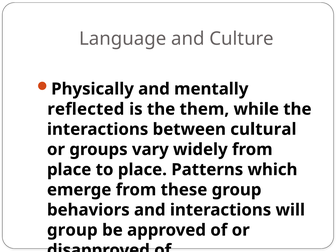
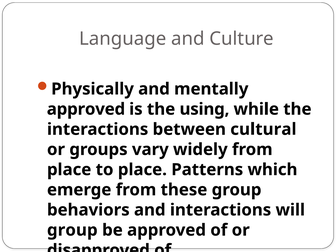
reflected: reflected -> approved (86, 109)
them: them -> using (204, 109)
